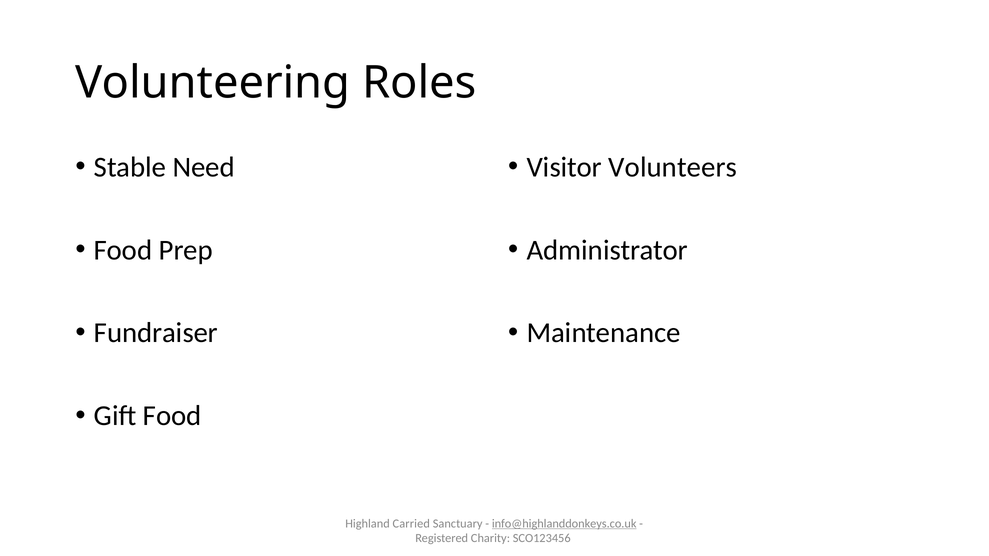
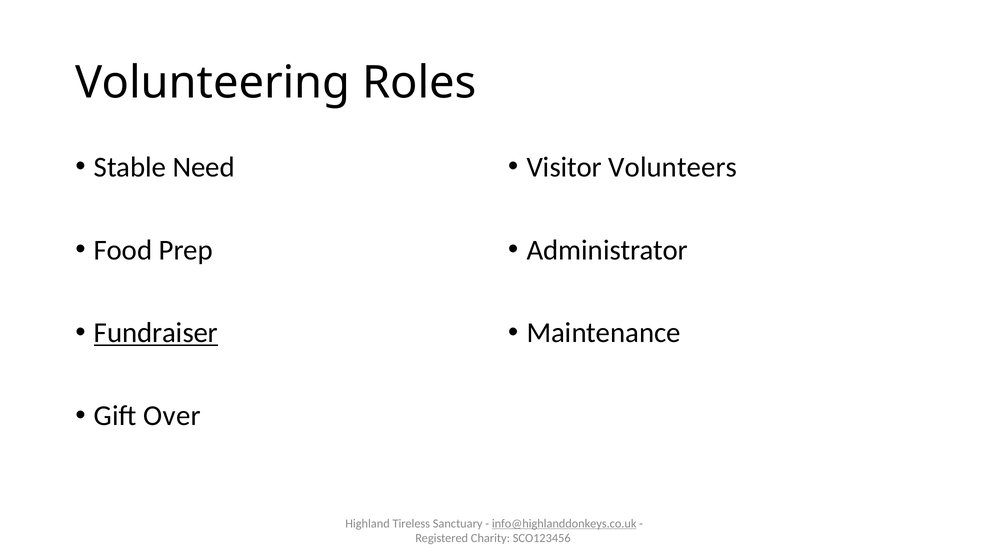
Fundraiser underline: none -> present (156, 333)
Gift Food: Food -> Over (172, 416)
Carried: Carried -> Tireless (411, 524)
